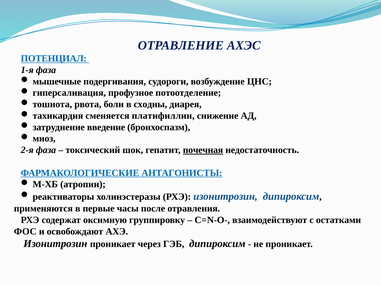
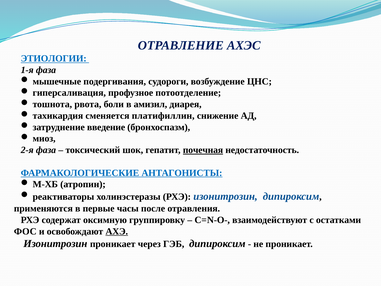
ПОТЕНЦИАЛ: ПОТЕНЦИАЛ -> ЭТИОЛОГИИ (54, 58)
сходны: сходны -> амизил (150, 104)
АХЭ underline: none -> present (117, 231)
